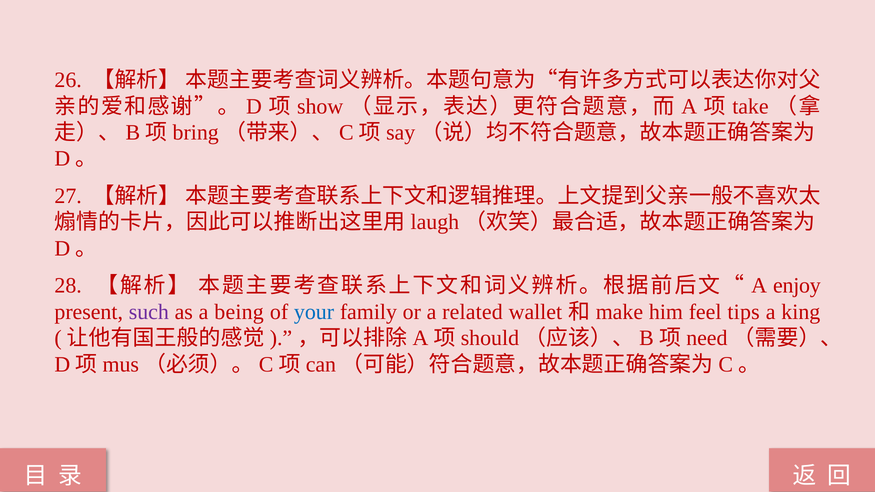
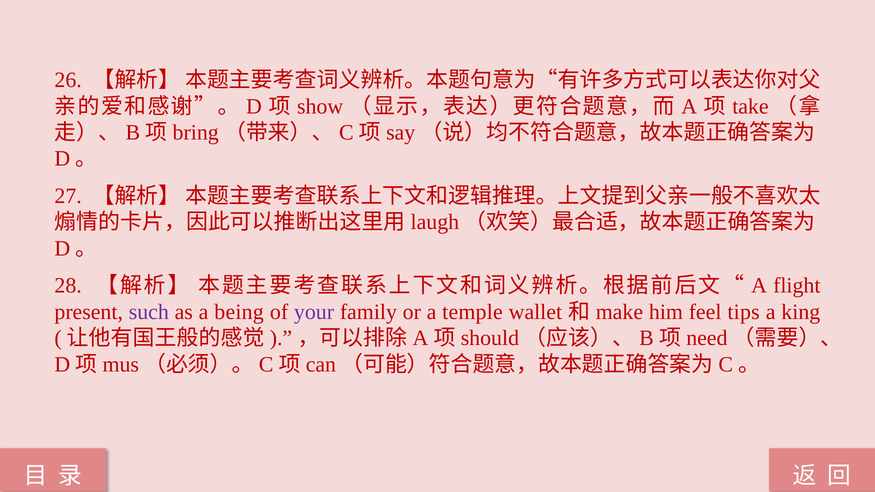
enjoy: enjoy -> flight (797, 286)
your colour: blue -> purple (314, 312)
related: related -> temple (472, 312)
